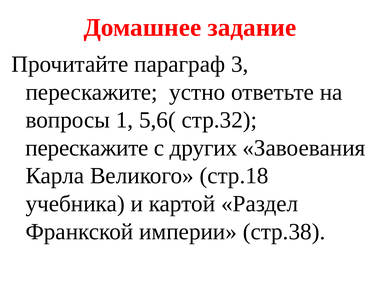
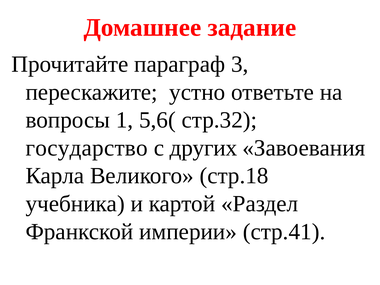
перескажите: перескажите -> государство (87, 148)
стр.38: стр.38 -> стр.41 (284, 232)
